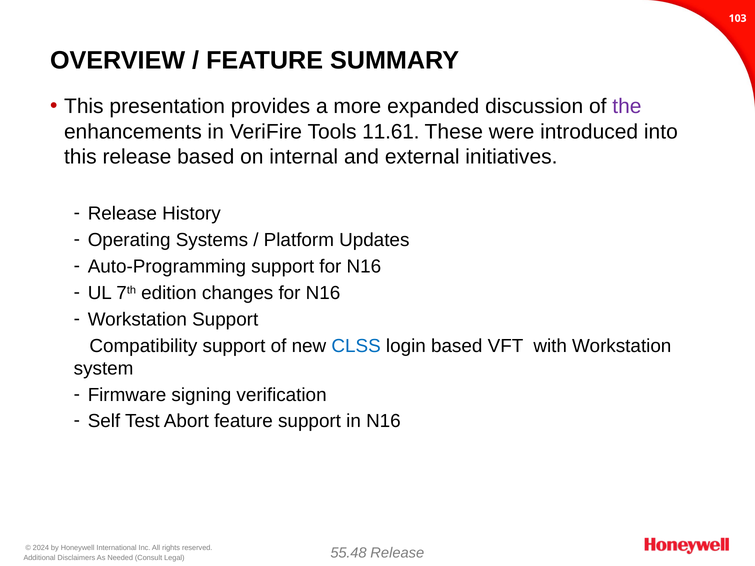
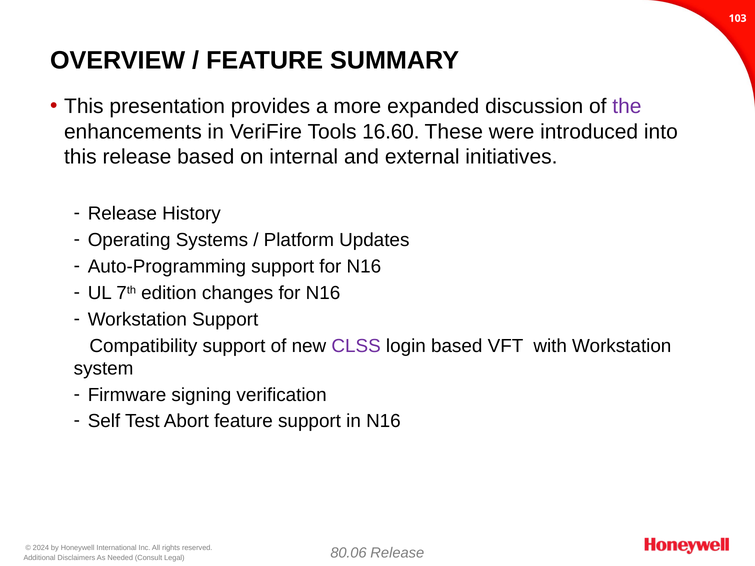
11.61: 11.61 -> 16.60 (391, 132)
CLSS colour: blue -> purple (356, 346)
55.48: 55.48 -> 80.06 (348, 553)
